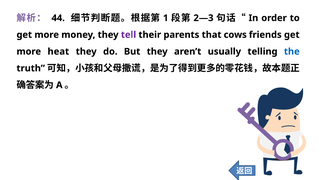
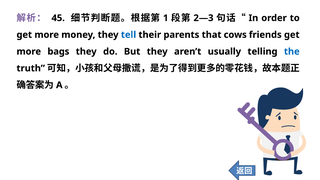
44: 44 -> 45 (58, 18)
tell colour: purple -> blue (128, 35)
heat: heat -> bags (58, 52)
